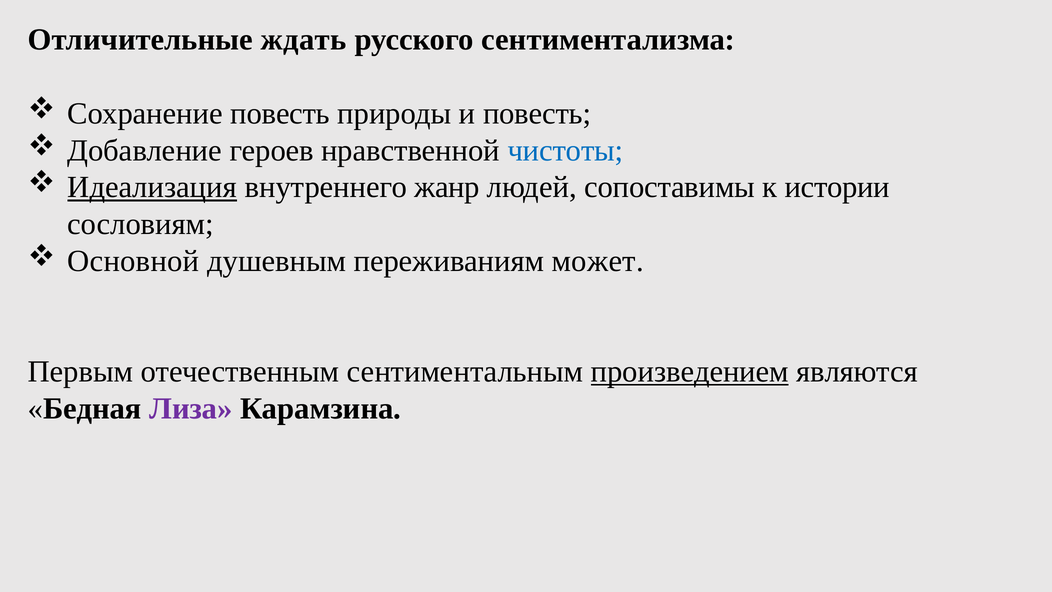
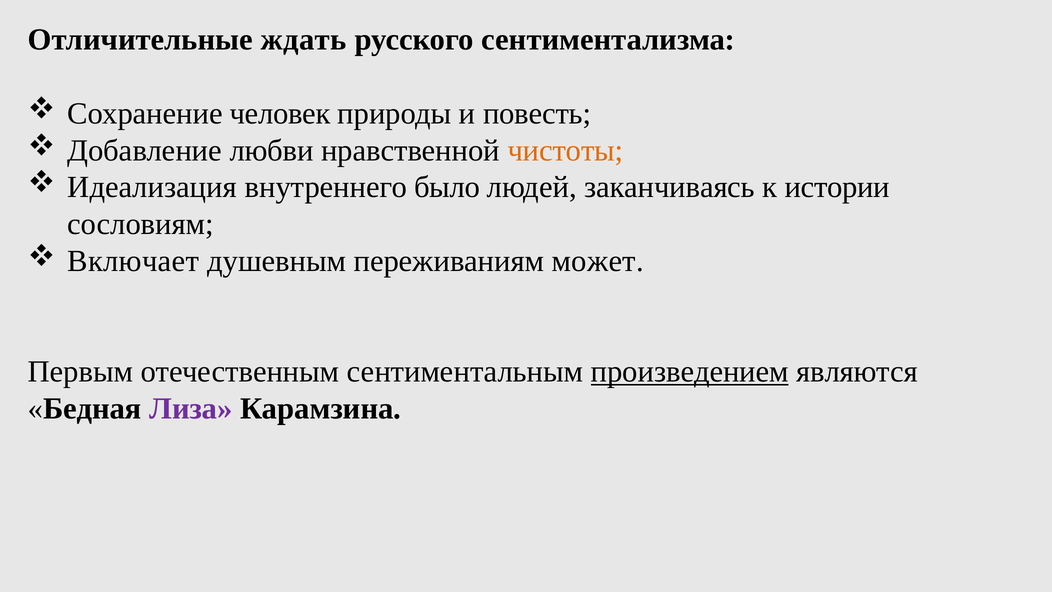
Сохранение повесть: повесть -> человек (280, 114)
героев: героев -> любви (272, 150)
чистоты colour: blue -> orange (565, 150)
Идеализация underline: present -> none (152, 187)
жанр: жанр -> было (447, 187)
сопоставимы: сопоставимы -> заканчиваясь (670, 187)
Основной: Основной -> Включает (133, 261)
